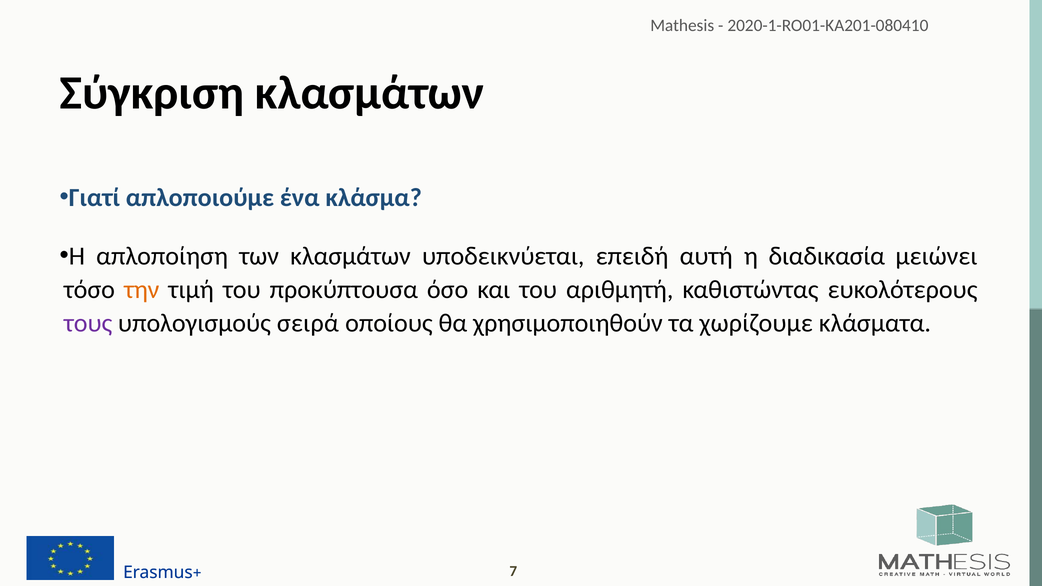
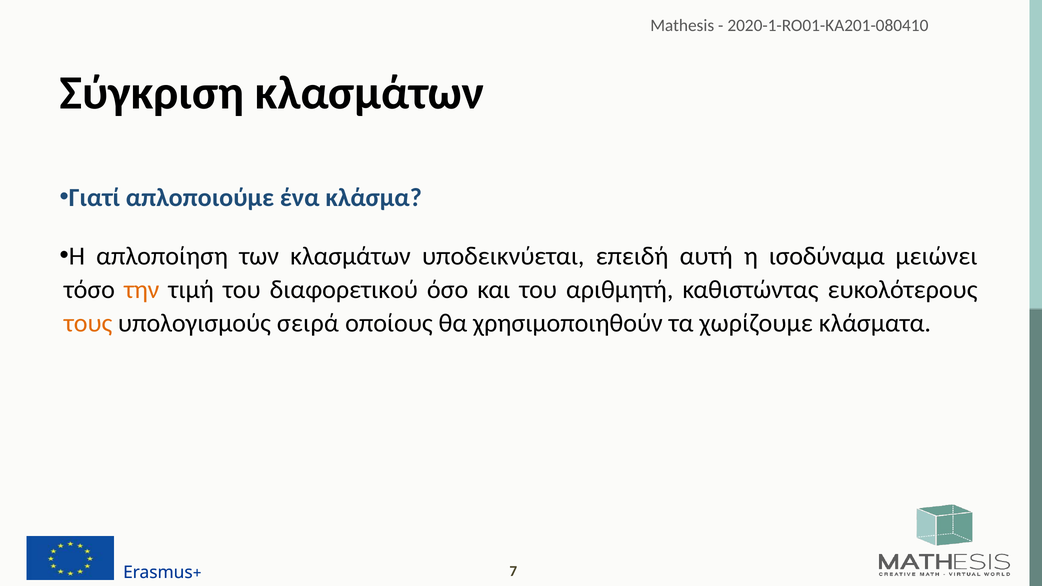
διαδικασία: διαδικασία -> ισοδύναμα (827, 256)
προκύπτουσα: προκύπτουσα -> διαφορετικού (344, 290)
τους colour: purple -> orange (88, 323)
